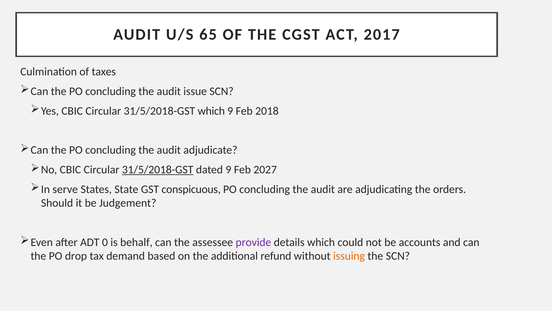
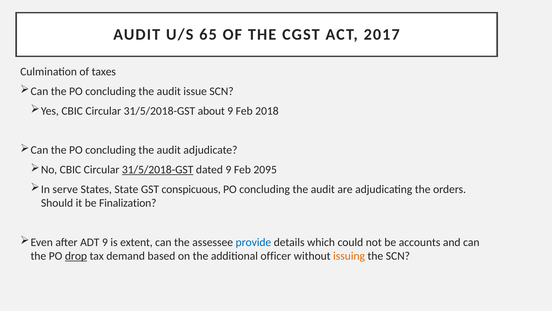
31/5/2018-GST which: which -> about (211, 111)
2027: 2027 -> 2095 (265, 169)
Judgement: Judgement -> Finalization (128, 203)
ADT 0: 0 -> 9 (105, 242)
behalf: behalf -> extent (136, 242)
provide colour: purple -> blue (253, 242)
drop underline: none -> present (76, 256)
refund: refund -> officer (276, 256)
